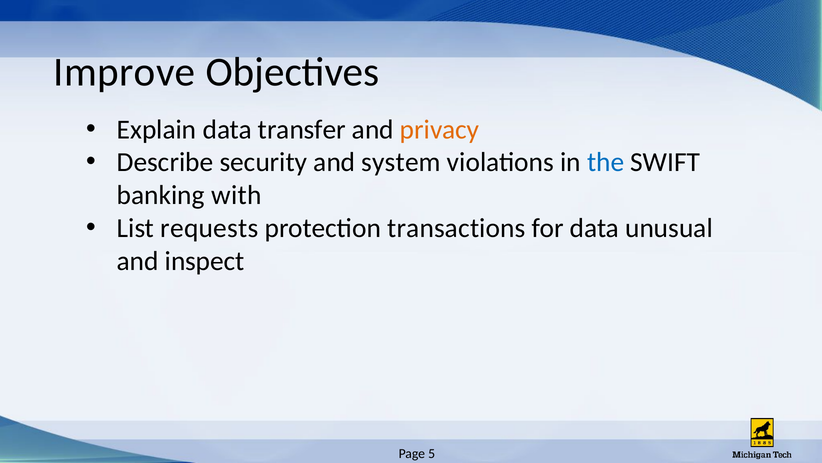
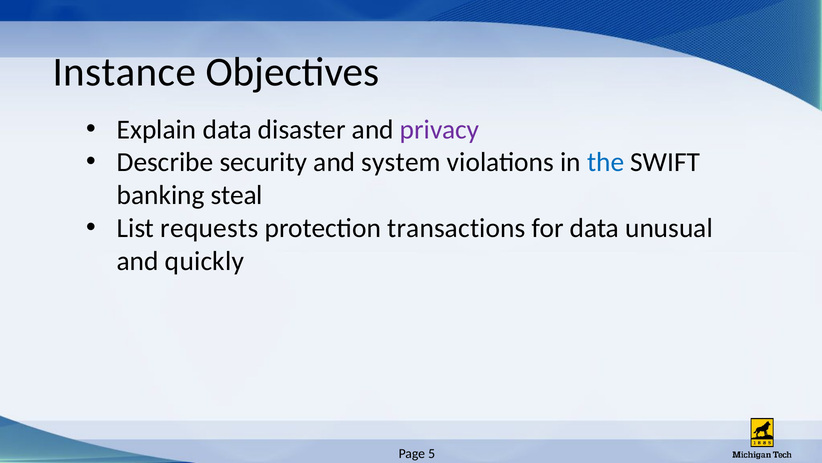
Improve: Improve -> Instance (124, 72)
transfer: transfer -> disaster (302, 129)
privacy colour: orange -> purple (440, 129)
with: with -> steal (237, 195)
inspect: inspect -> quickly (204, 261)
